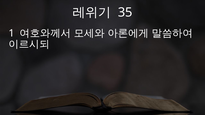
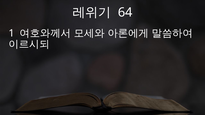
35: 35 -> 64 (125, 12)
